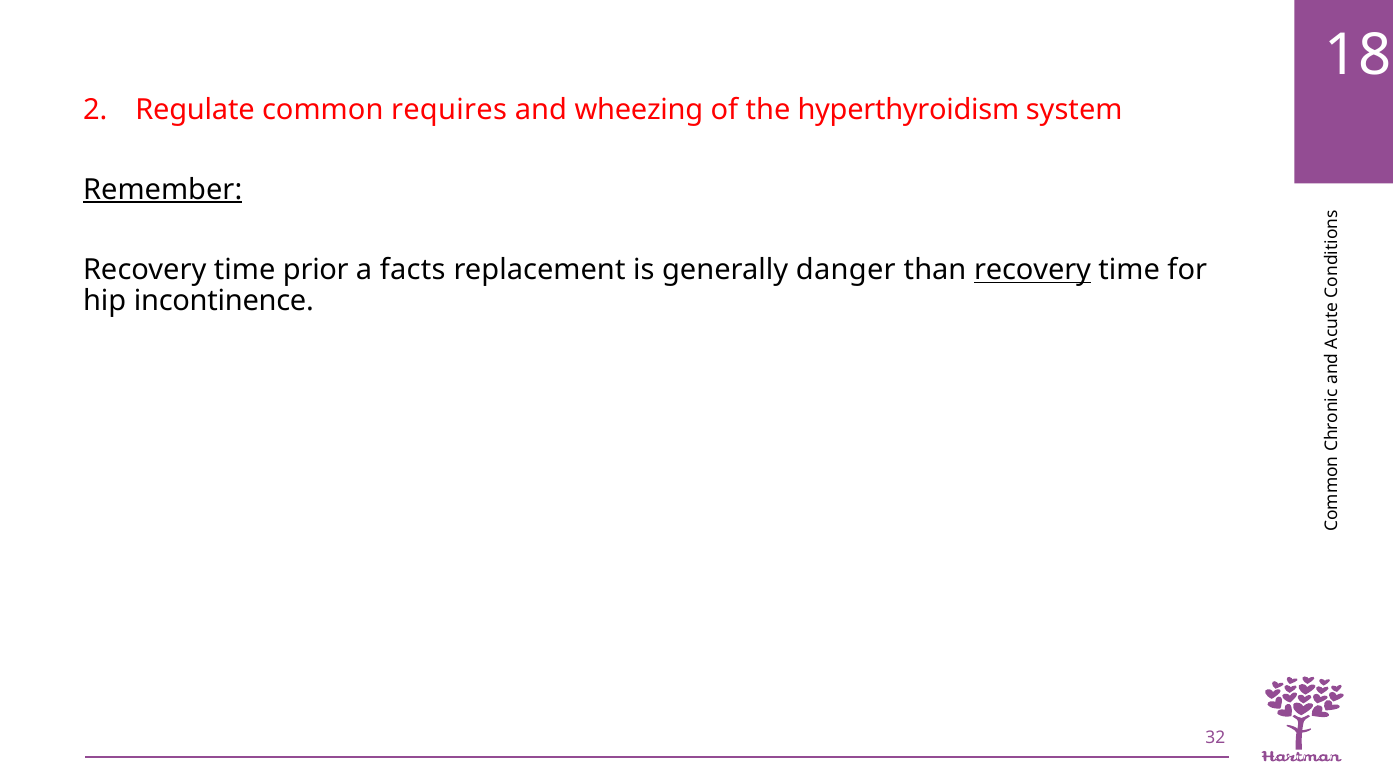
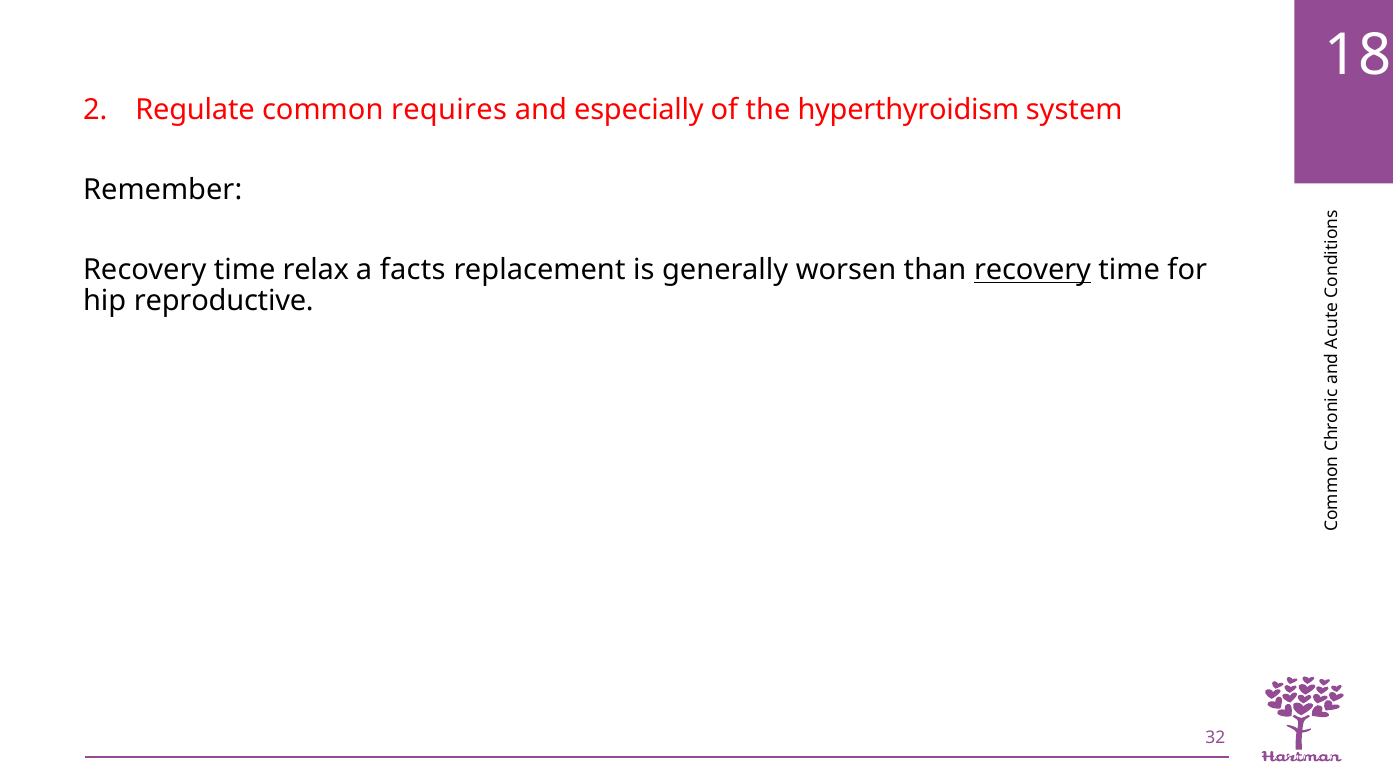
wheezing: wheezing -> especially (639, 110)
Remember underline: present -> none (163, 190)
prior: prior -> relax (316, 270)
danger: danger -> worsen (846, 270)
incontinence: incontinence -> reproductive (224, 301)
